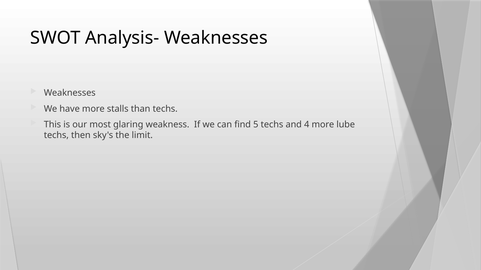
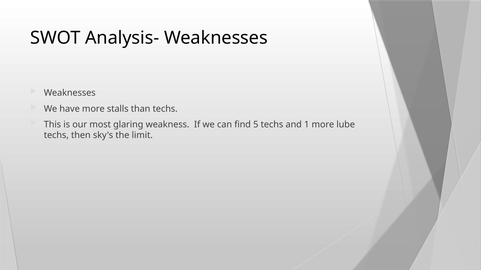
4: 4 -> 1 (307, 125)
